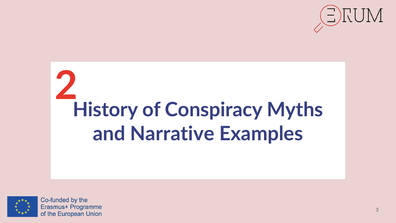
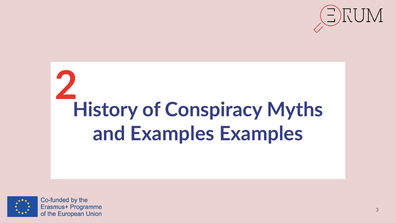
and Narrative: Narrative -> Examples (172, 134)
